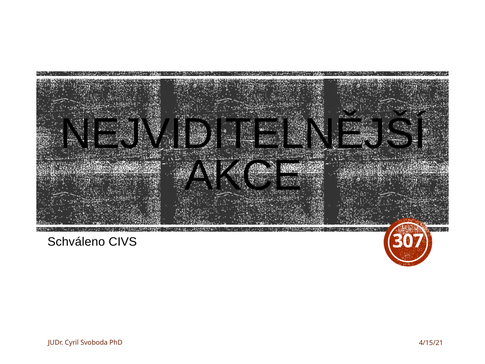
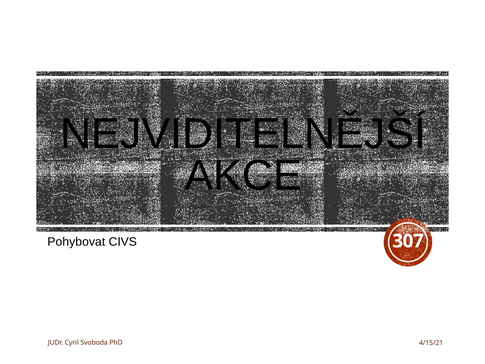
Schváleno: Schváleno -> Pohybovat (76, 242)
